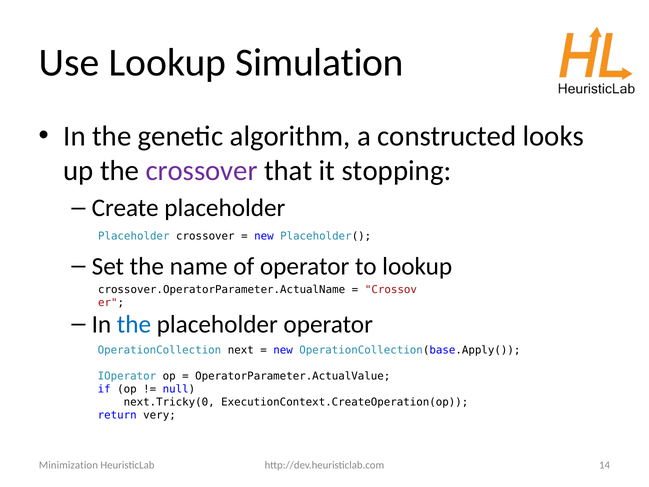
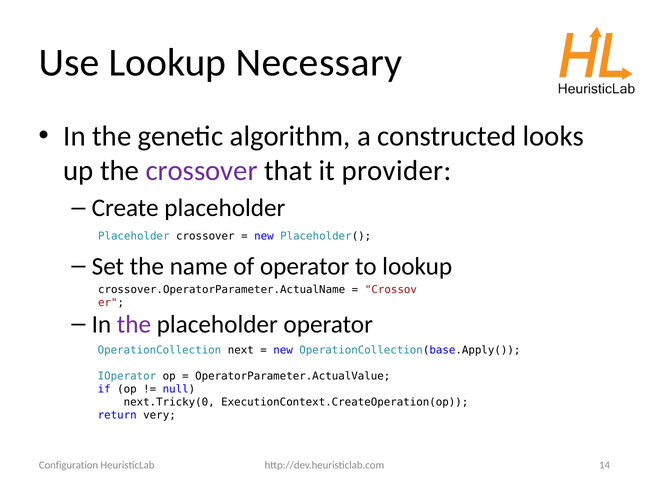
Simulation: Simulation -> Necessary (319, 63)
stopping: stopping -> provider (396, 171)
the colour: blue -> purple (134, 324)
Minimization: Minimization -> Configuration (69, 465)
